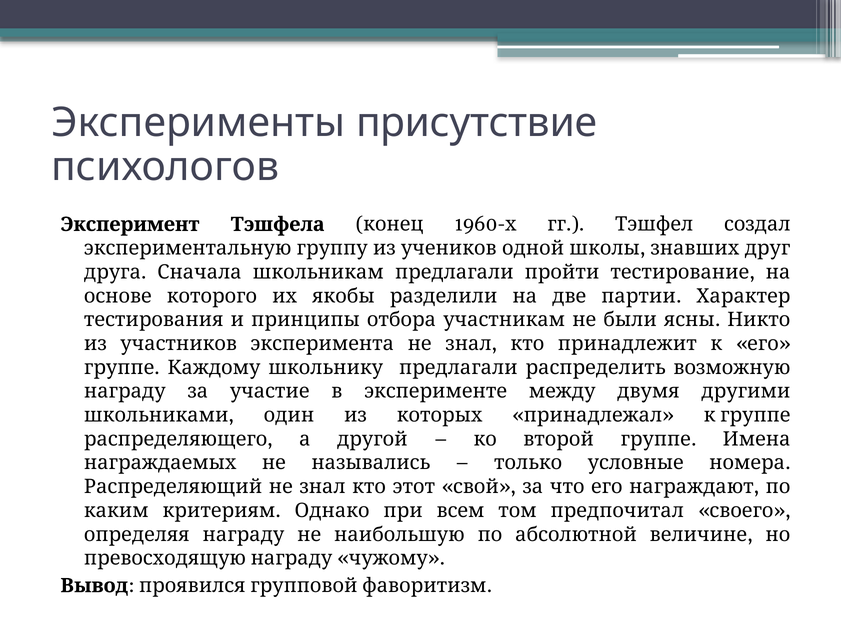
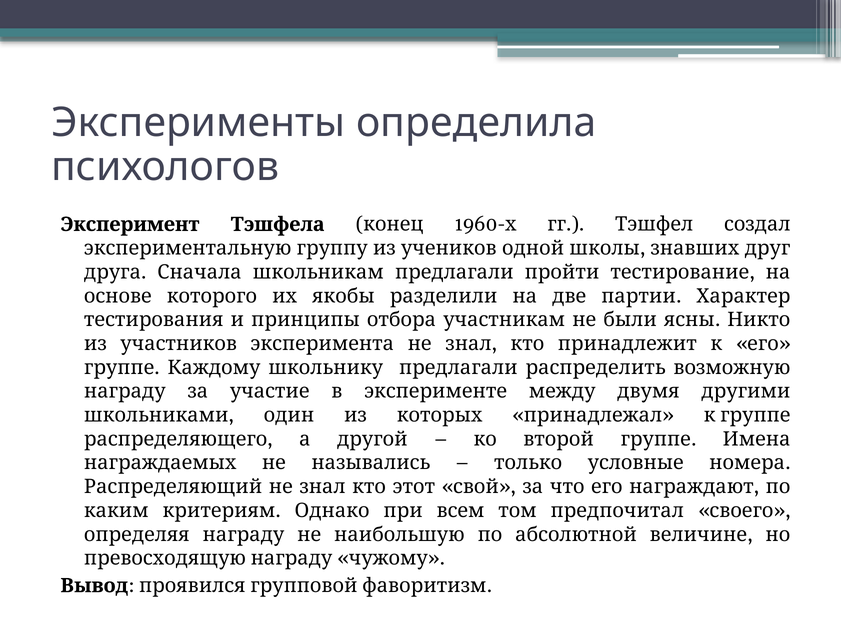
присутствие: присутствие -> определила (476, 122)
